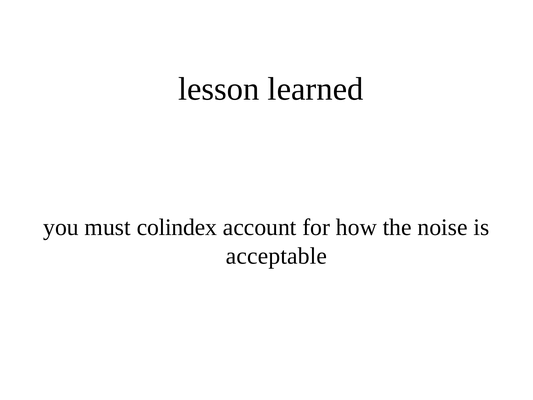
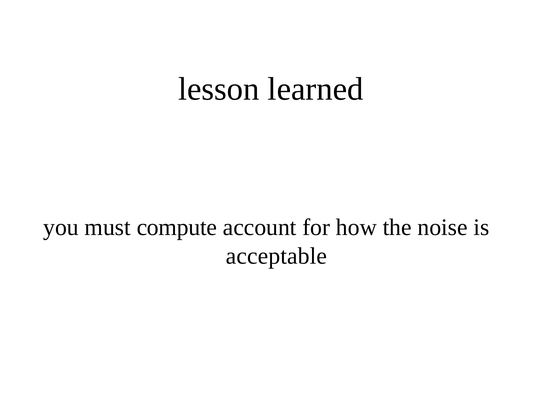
colindex: colindex -> compute (177, 227)
